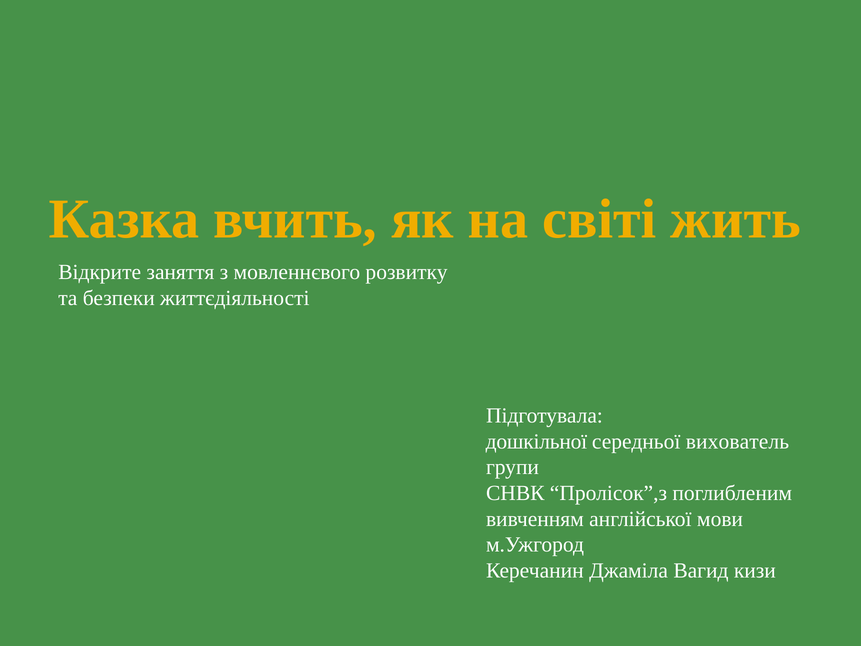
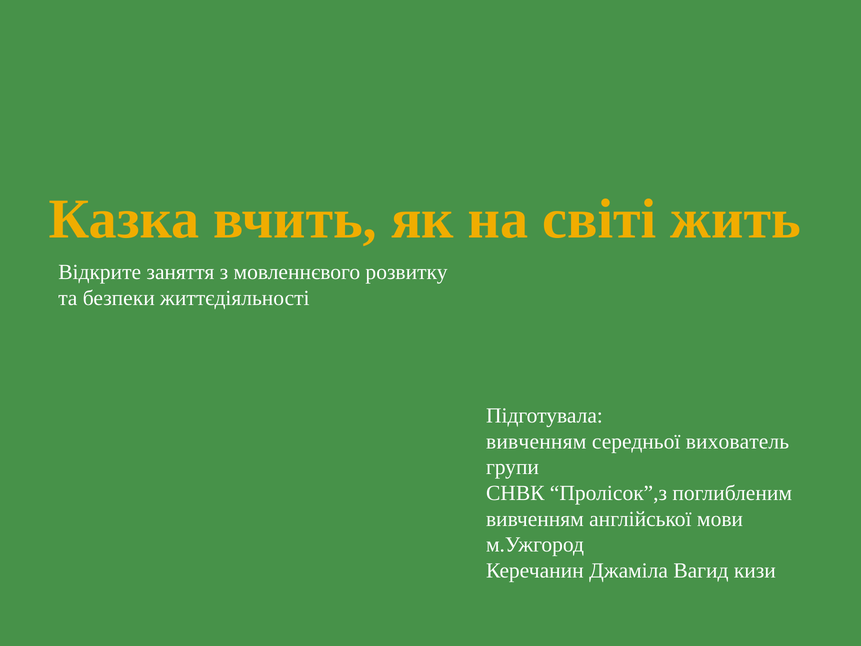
дошкільної: дошкільної -> вивченням (536, 441)
